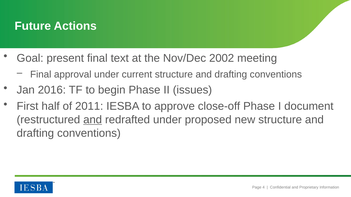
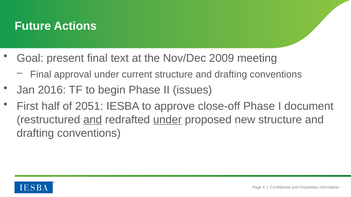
2002: 2002 -> 2009 (222, 58)
2011: 2011 -> 2051 (89, 106)
under underline: none -> present (167, 120)
